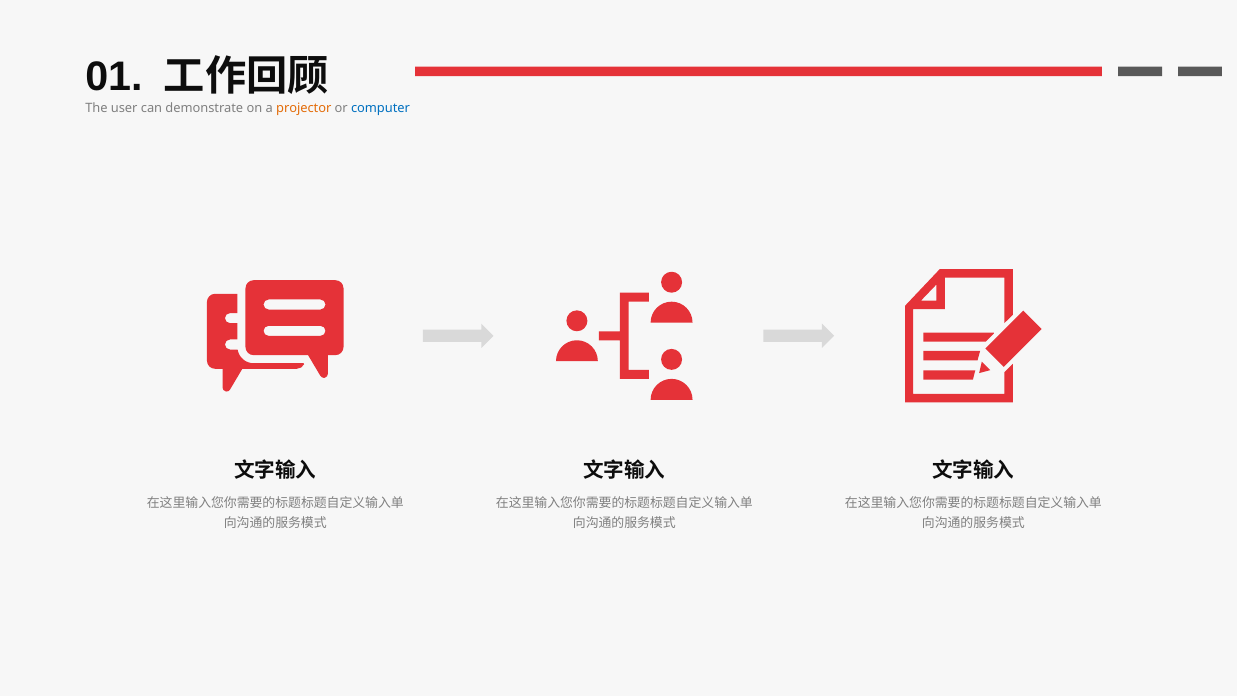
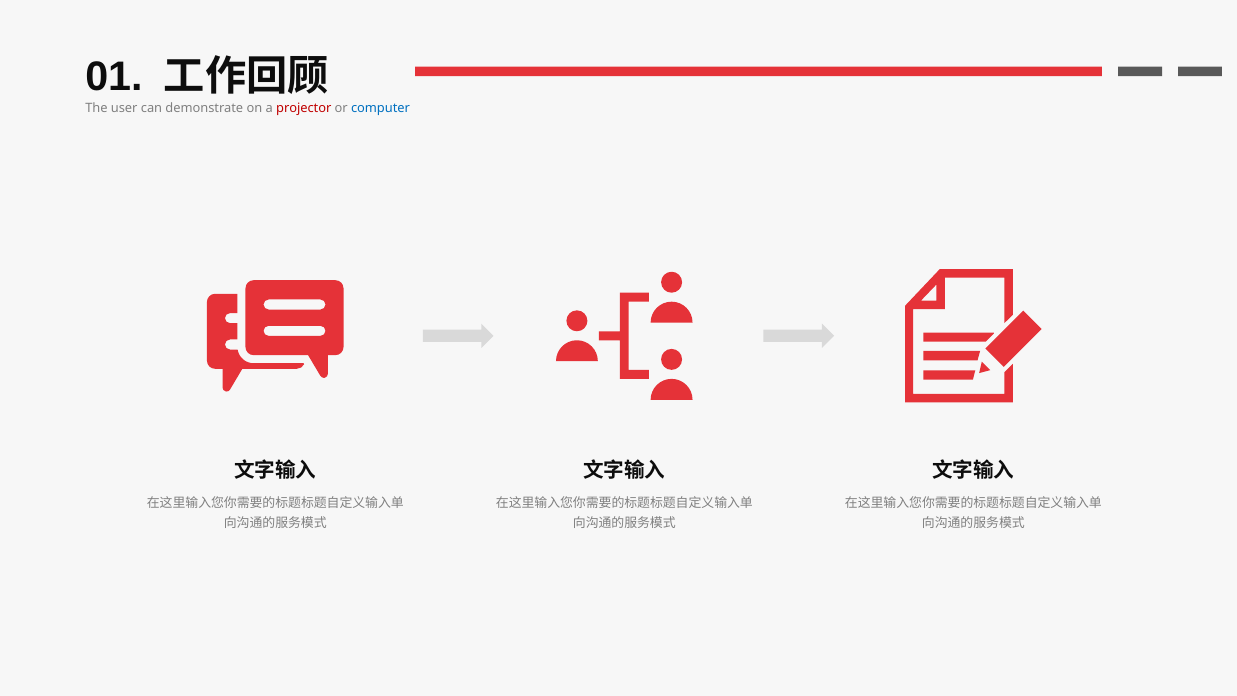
projector colour: orange -> red (304, 108)
